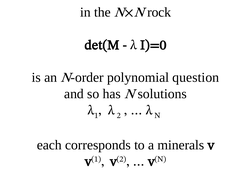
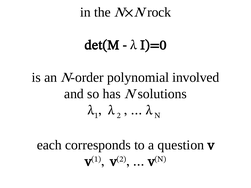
question: question -> involved (196, 78)
minerals: minerals -> question (181, 145)
